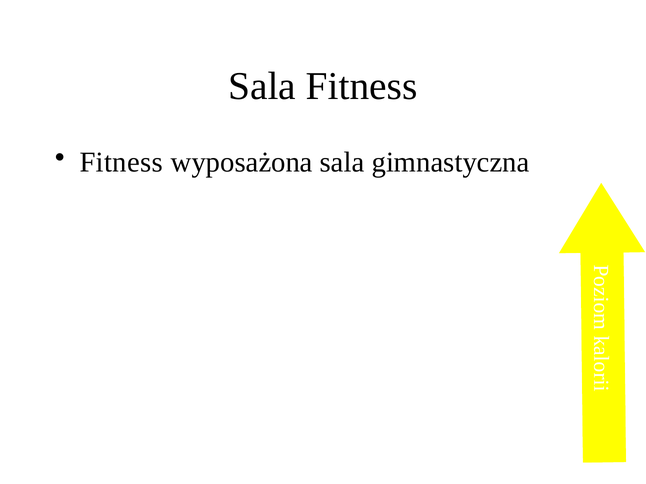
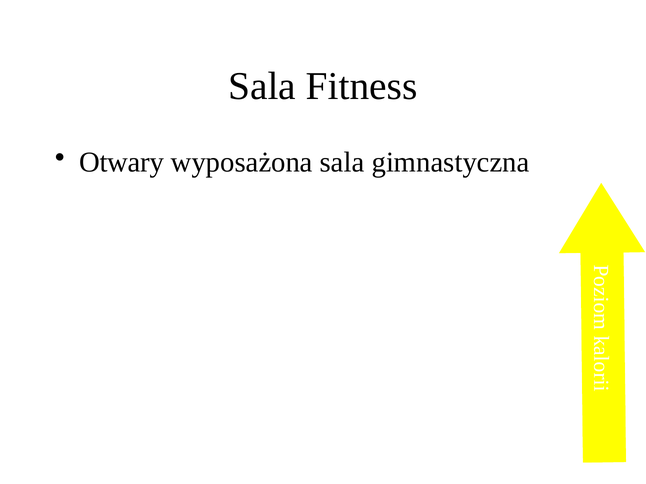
Fitness: Fitness -> Otwary (122, 162)
